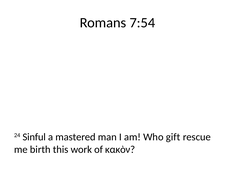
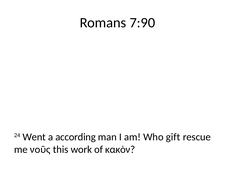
7:54: 7:54 -> 7:90 (142, 23)
Sinful: Sinful -> Went (34, 137)
mastered: mastered -> according (76, 137)
birth: birth -> νοῦς (40, 150)
